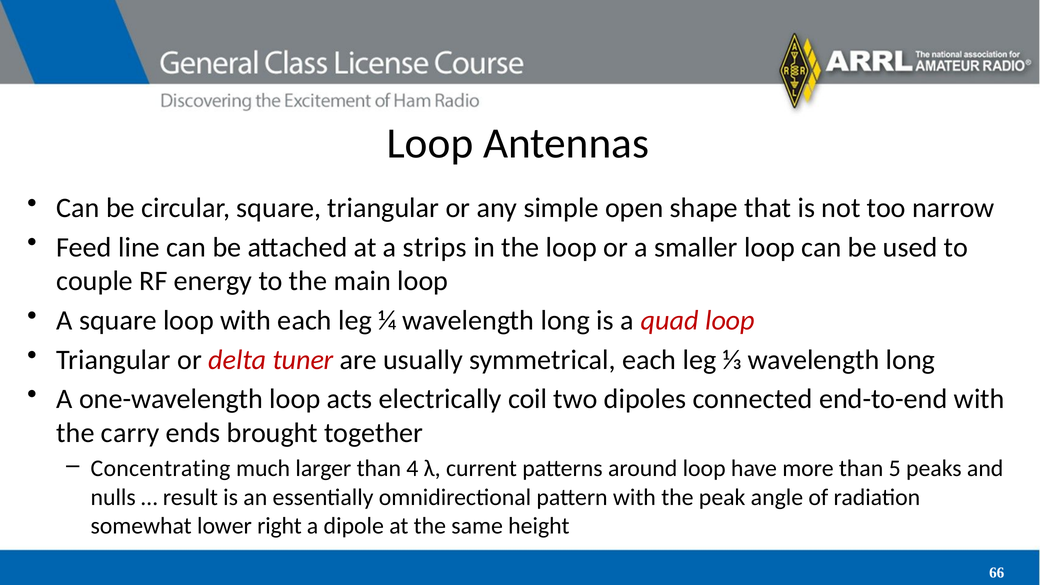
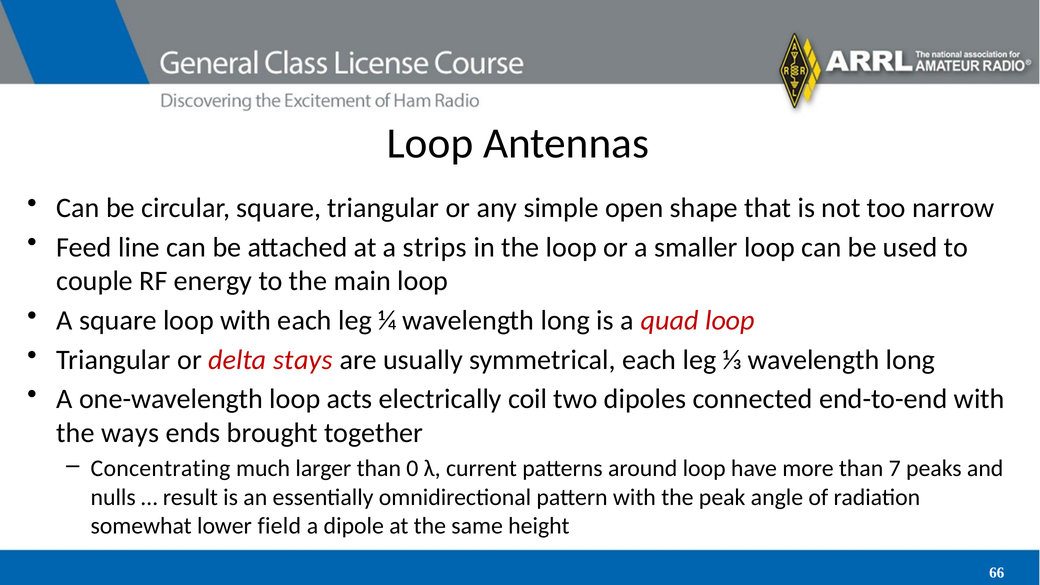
tuner: tuner -> stays (303, 360)
carry: carry -> ways (130, 433)
4: 4 -> 0 (412, 469)
5: 5 -> 7 (895, 469)
right: right -> field (279, 526)
